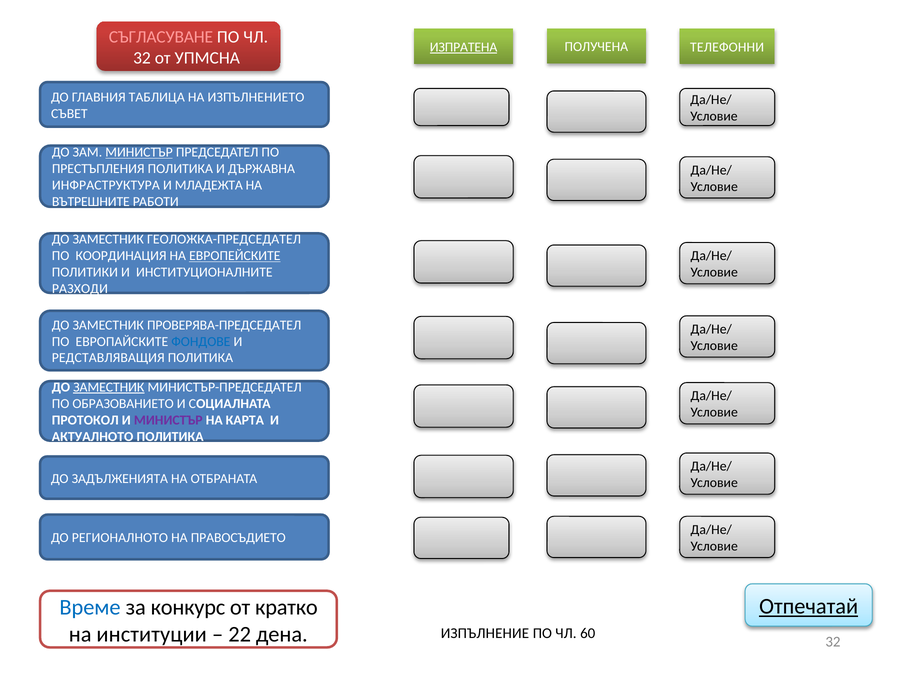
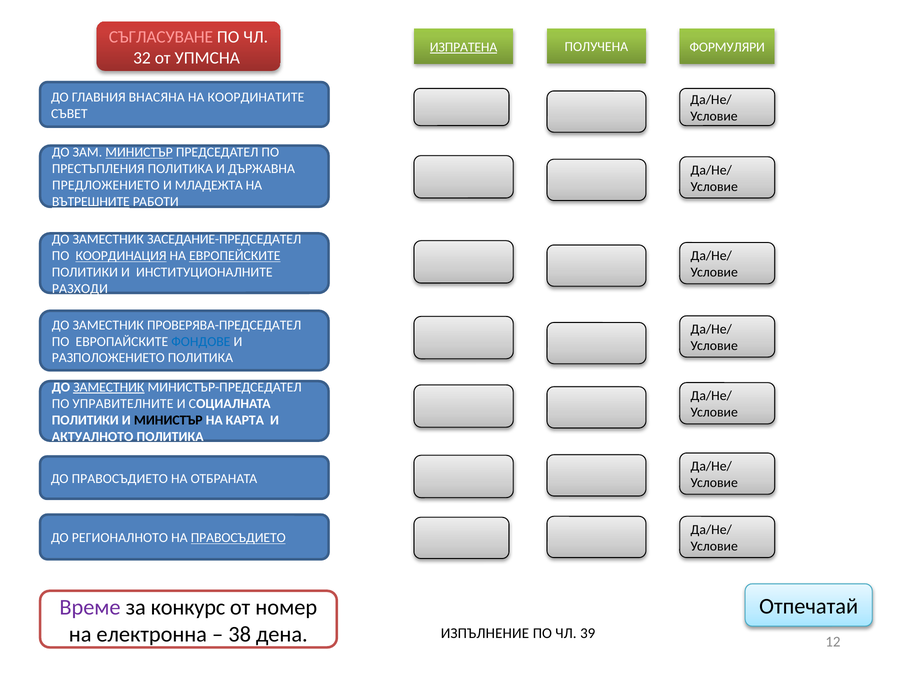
ТЕЛЕФОННИ: ТЕЛЕФОННИ -> ФОРМУЛЯРИ (727, 47)
ТАБЛИЦА: ТАБЛИЦА -> ВНАСЯНА (157, 97)
ИЗПЪЛНЕНИЕТО: ИЗПЪЛНЕНИЕТО -> КООРДИНАТИТЕ (256, 97)
ИНФРАСТРУКТУРА: ИНФРАСТРУКТУРА -> ПРЕДЛОЖЕНИЕТО (106, 185)
ВЪТРЕШНИТЕ underline: none -> present (91, 202)
ГЕОЛОЖКА-ПРЕДСЕДАТЕЛ: ГЕОЛОЖКА-ПРЕДСЕДАТЕЛ -> ЗАСЕДАНИЕ-ПРЕДСЕДАТЕЛ (224, 239)
КООРДИНАЦИЯ underline: none -> present (121, 256)
РЕДСТАВЛЯВАЩИЯ: РЕДСТАВЛЯВАЩИЯ -> РАЗПОЛОЖЕНИЕТО (108, 358)
ОБРАЗОВАНИЕТО: ОБРАЗОВАНИЕТО -> УПРАВИТЕЛНИТЕ (123, 403)
ПРОТОКОЛ: ПРОТОКОЛ -> ПОЛИТИКИ (85, 420)
МИНИСТЪР colour: purple -> black (168, 420)
ДО ЗАДЪЛЖЕНИЯТА: ЗАДЪЛЖЕНИЯТА -> ПРАВОСЪДИЕТО (120, 478)
ПРАВОСЪДИЕТО underline: none -> present (238, 538)
Отпечатай underline: present -> none (809, 606)
Време colour: blue -> purple (90, 607)
кратко: кратко -> номер (286, 607)
институции: институции -> електронна (152, 634)
22: 22 -> 38 (240, 634)
дена 32: 32 -> 12 (833, 641)
60: 60 -> 39 (588, 633)
